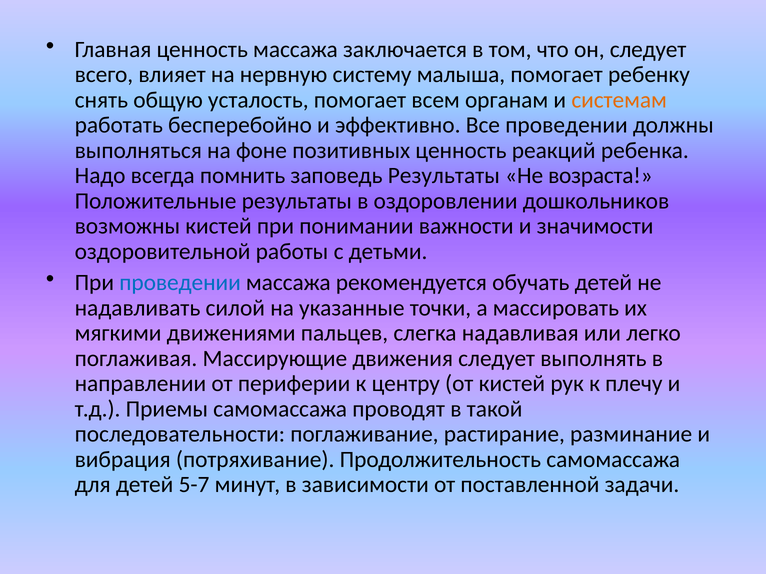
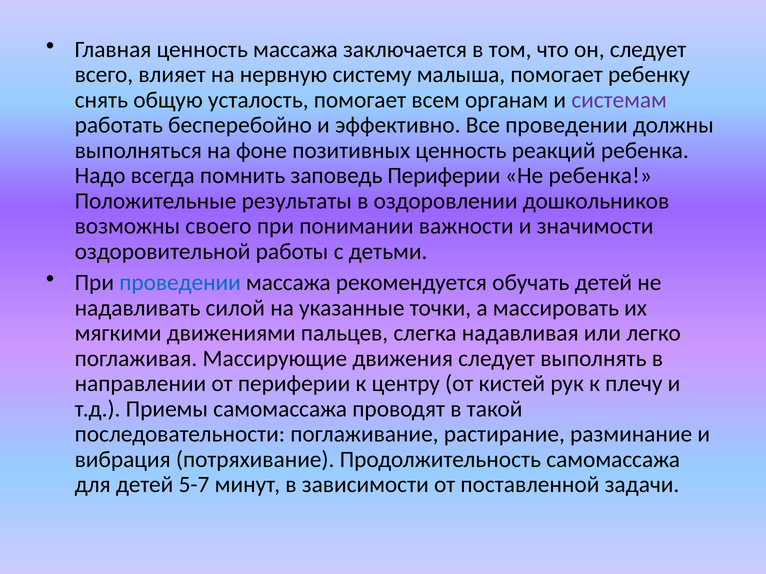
системам colour: orange -> purple (619, 100)
заповедь Результаты: Результаты -> Периферии (444, 176)
Не возраста: возраста -> ребенка (600, 176)
возможны кистей: кистей -> своего (218, 226)
